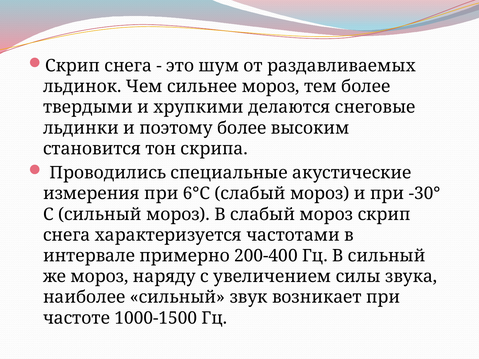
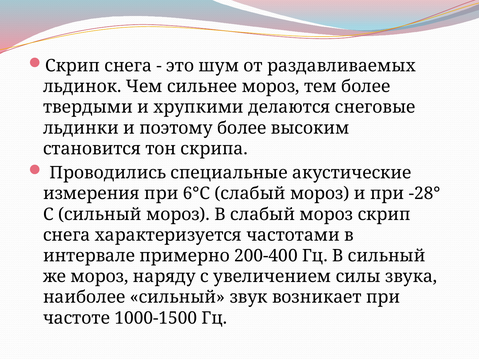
-30°: -30° -> -28° (425, 194)
